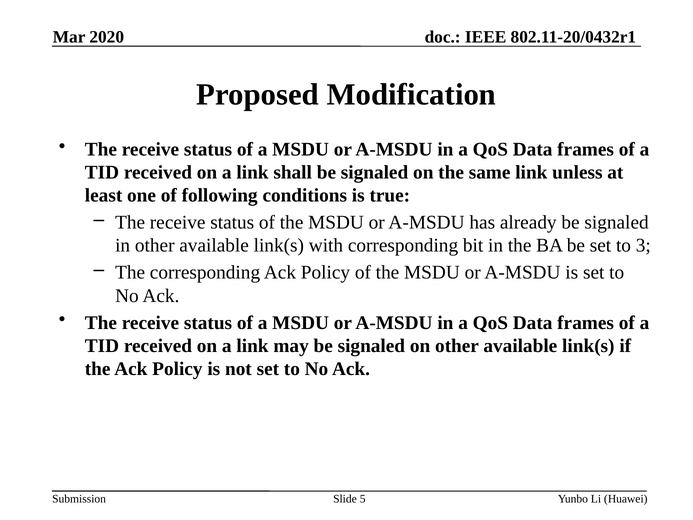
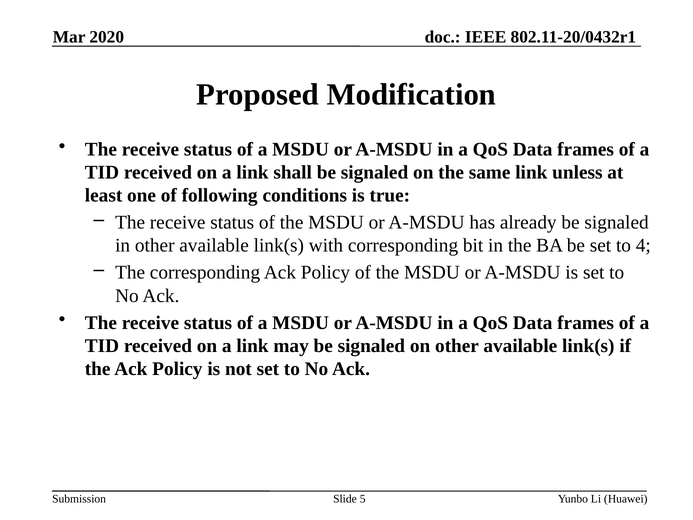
3: 3 -> 4 (643, 245)
